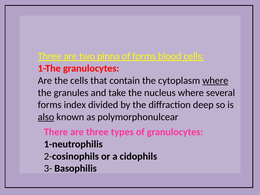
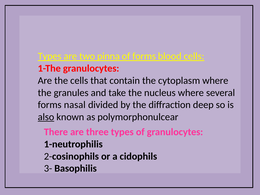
Three: Three -> Types (50, 56)
where underline: present -> none (215, 81)
index: index -> nasal (75, 105)
